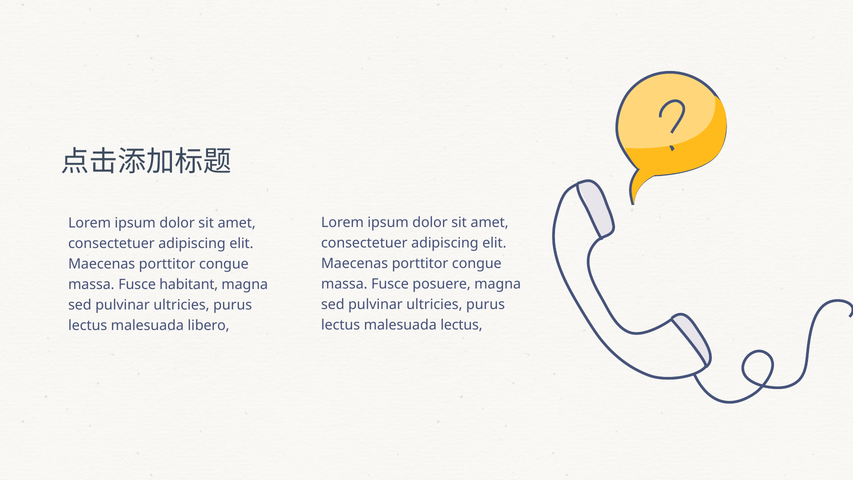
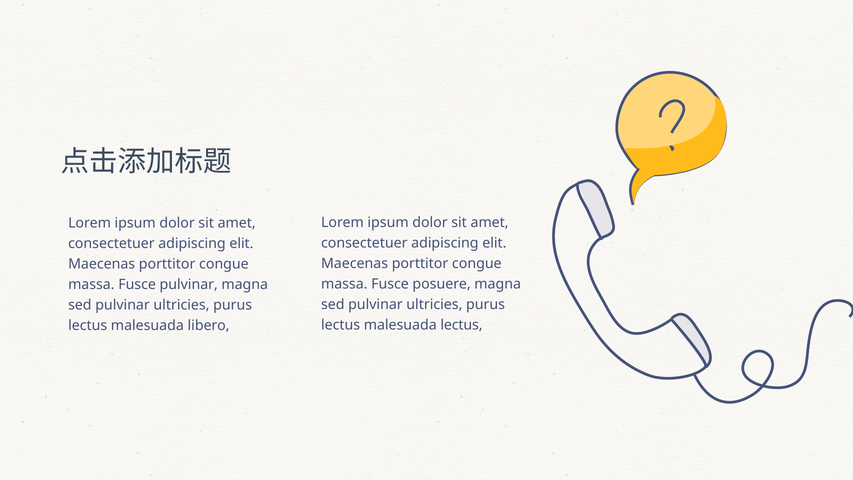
Fusce habitant: habitant -> pulvinar (189, 284)
